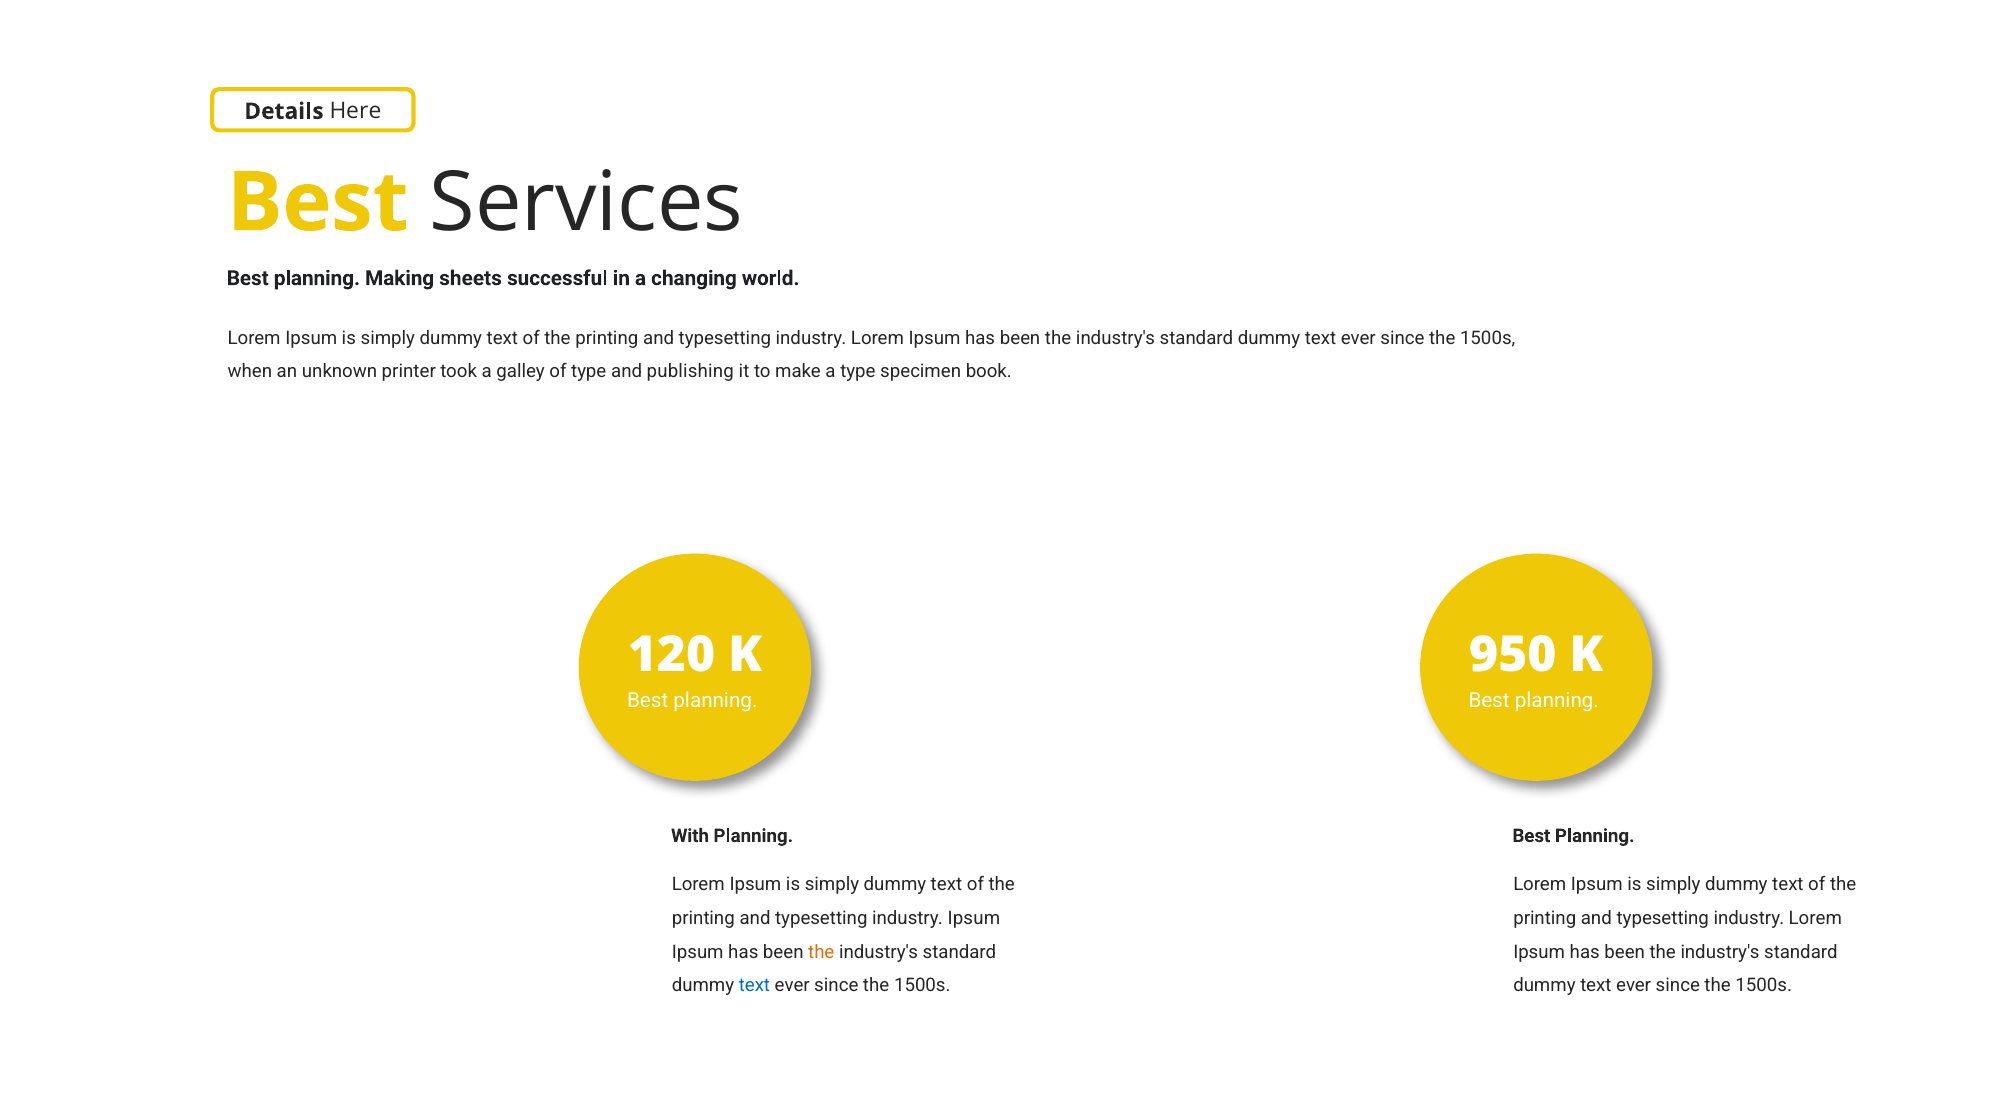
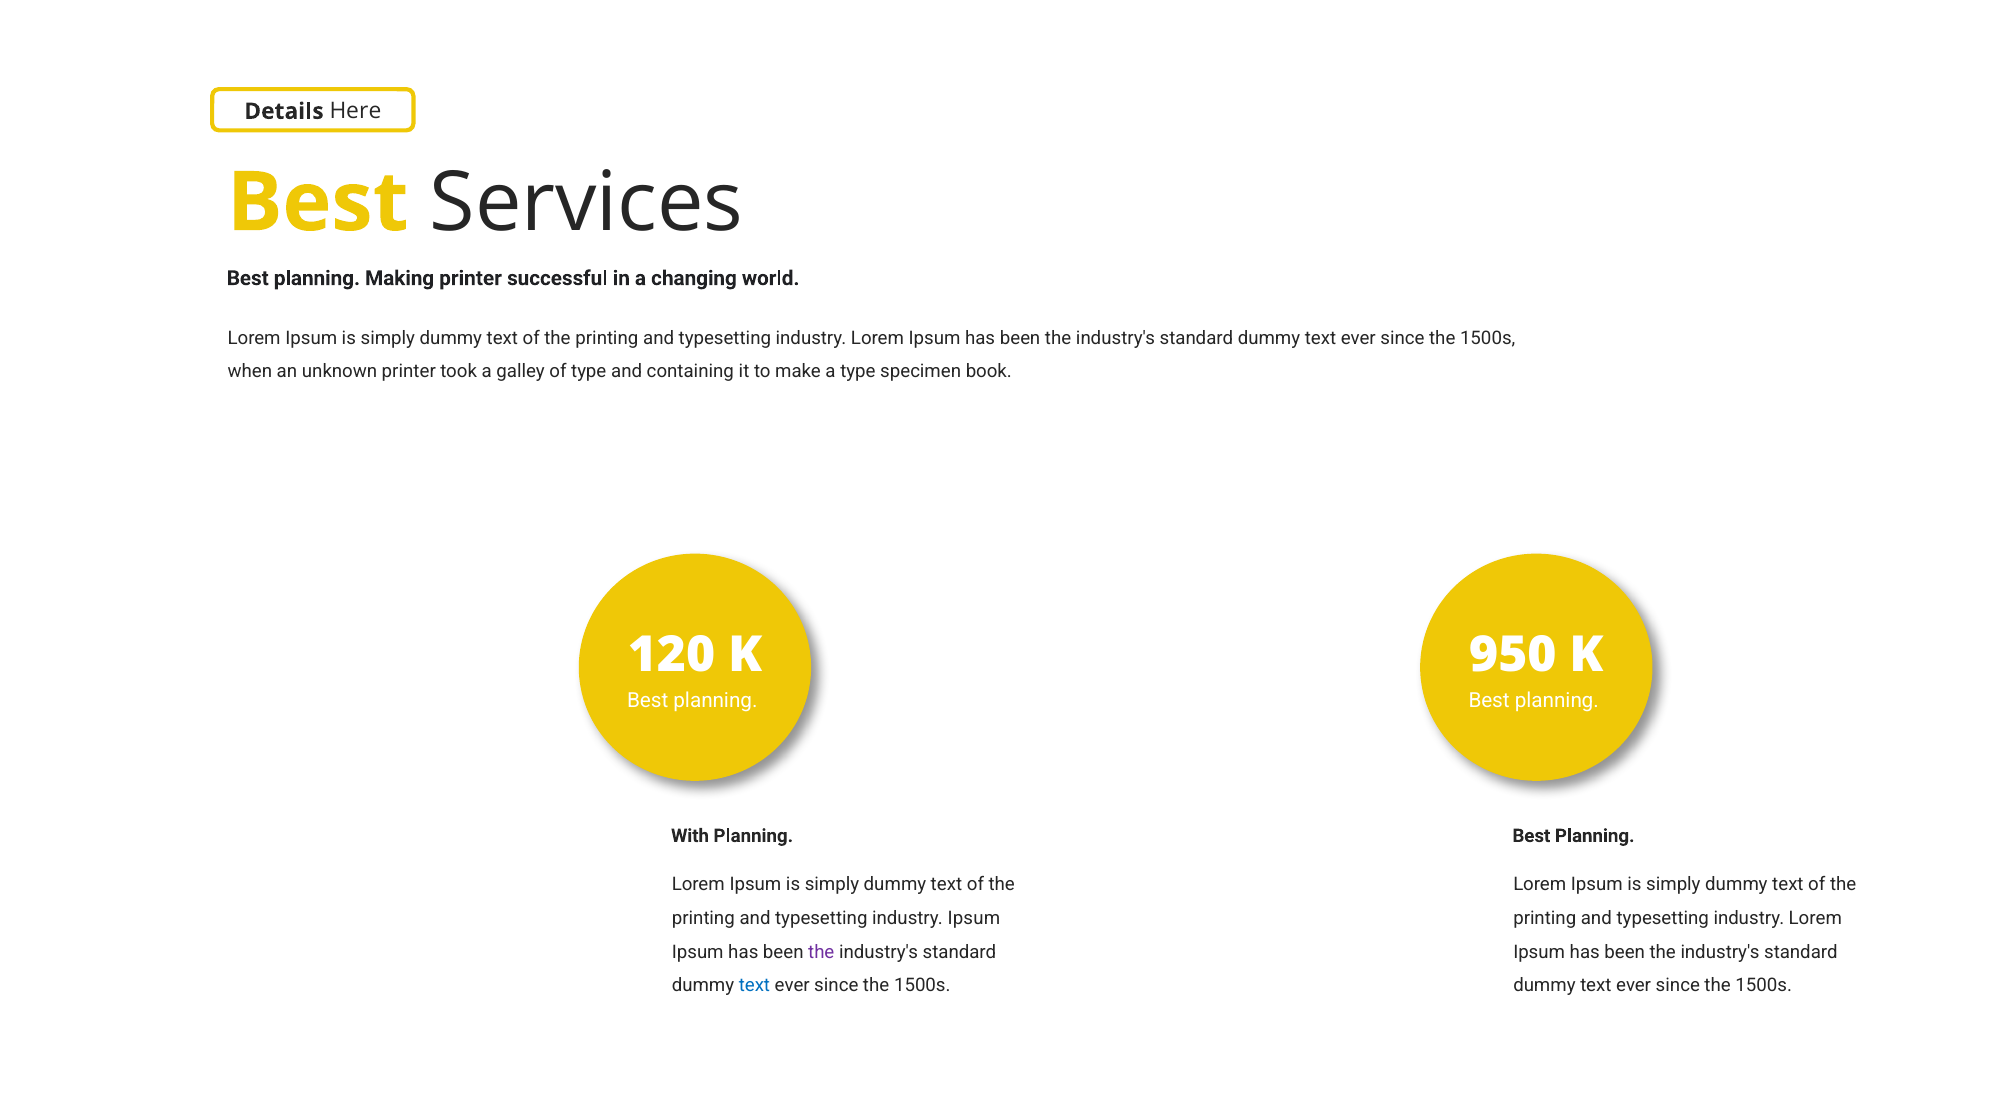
Making sheets: sheets -> printer (471, 278)
publishing: publishing -> containing (690, 372)
the colour: orange -> purple (821, 952)
